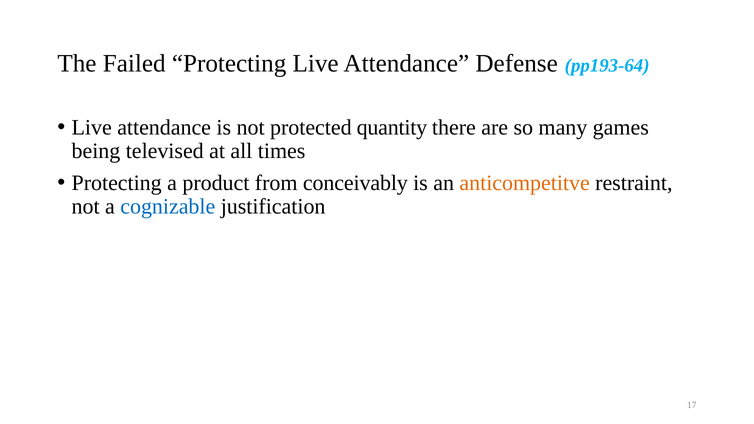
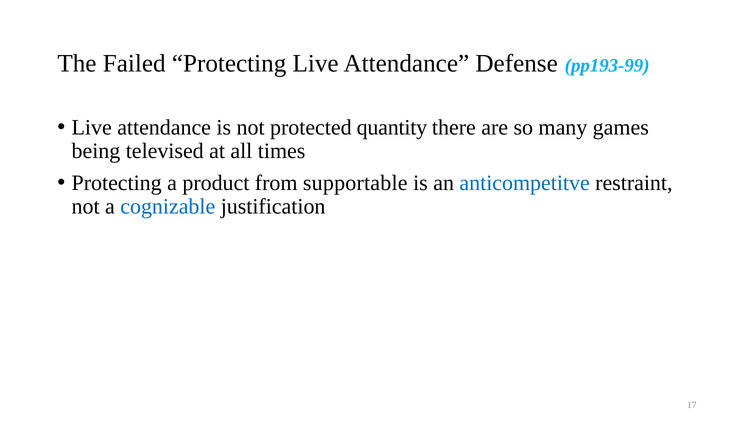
pp193-64: pp193-64 -> pp193-99 (607, 65)
conceivably: conceivably -> supportable (355, 183)
anticompetitve colour: orange -> blue (525, 183)
